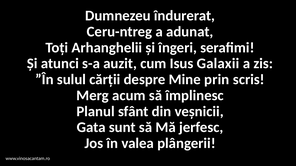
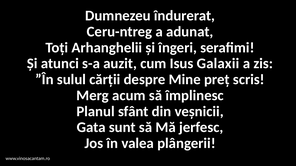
prin: prin -> preț (217, 80)
